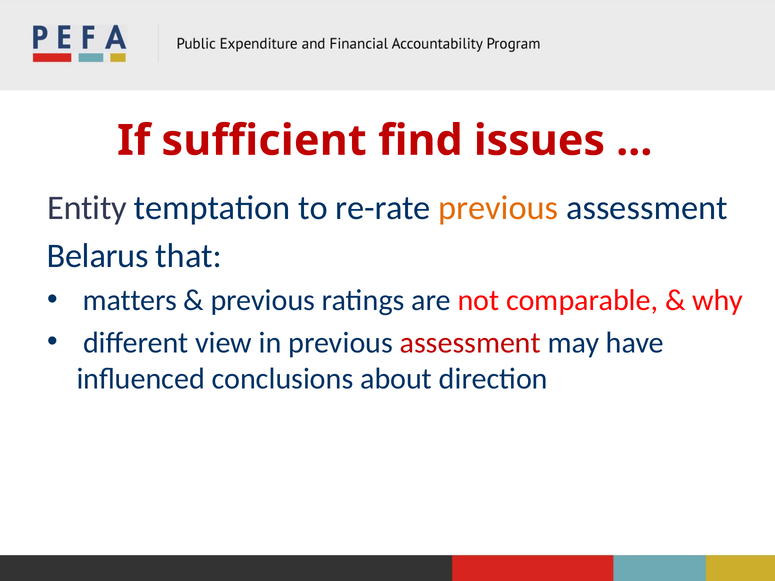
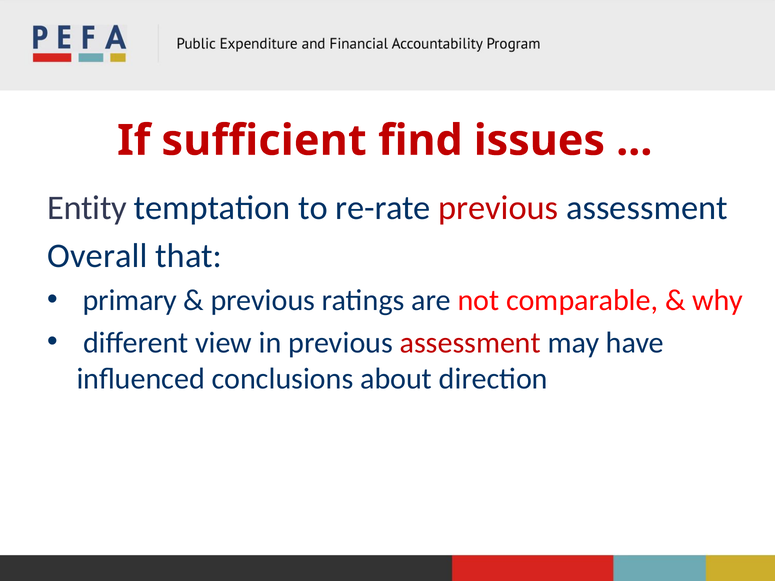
previous colour: orange -> red (498, 208)
Belarus: Belarus -> Overall (98, 256)
matters: matters -> primary (130, 300)
